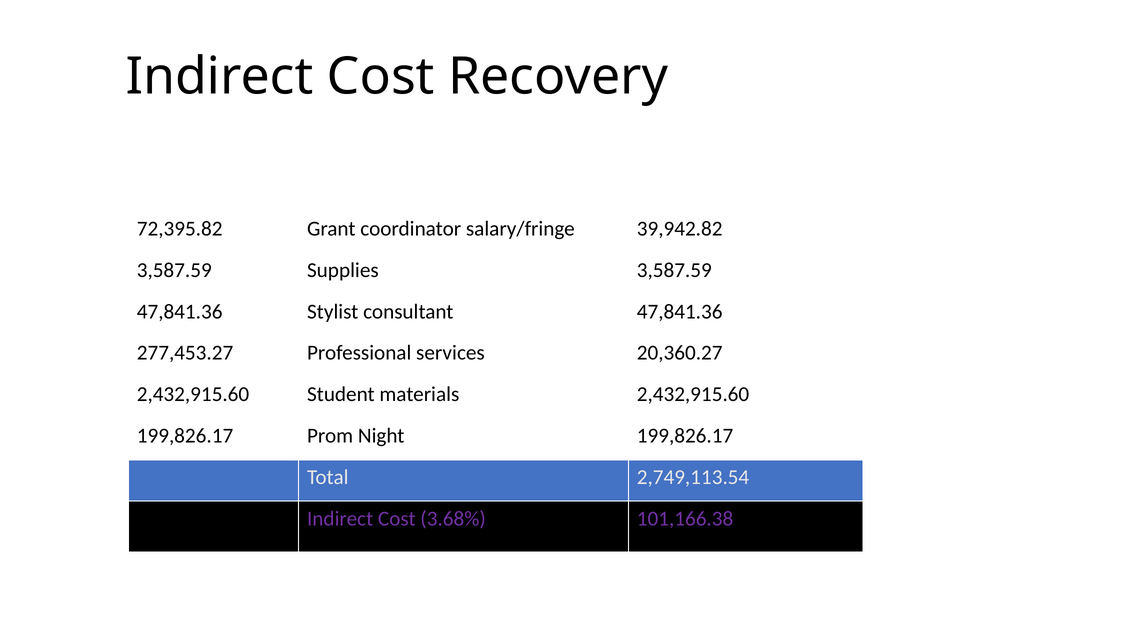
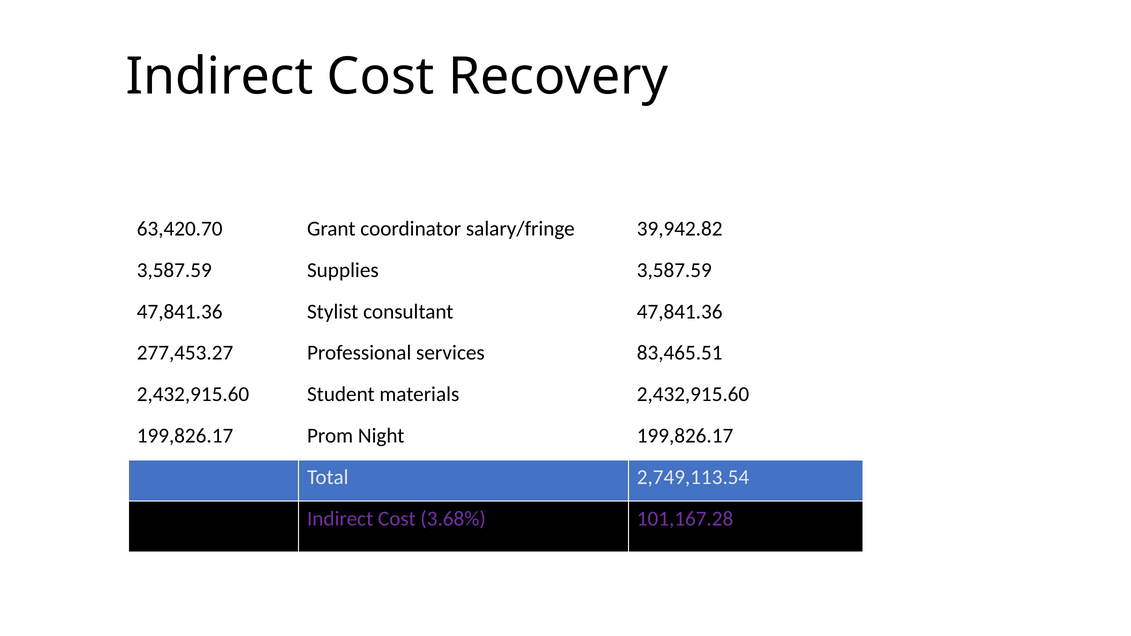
72,395.82: 72,395.82 -> 63,420.70 (180, 229)
20,360.27: 20,360.27 -> 83,465.51 (680, 353)
101,166.38: 101,166.38 -> 101,167.28 (685, 519)
